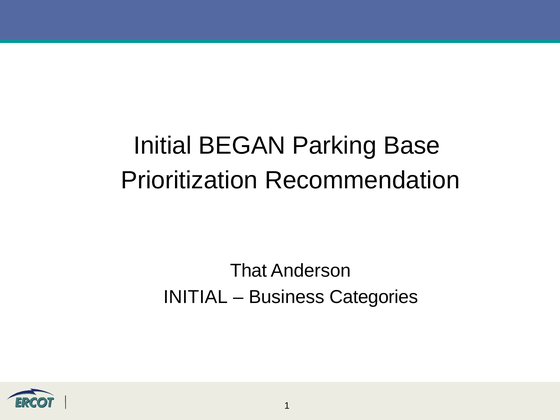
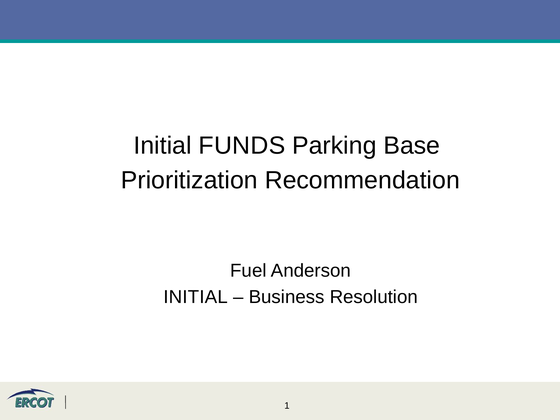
BEGAN: BEGAN -> FUNDS (242, 145)
That: That -> Fuel (248, 271)
Categories: Categories -> Resolution (374, 297)
